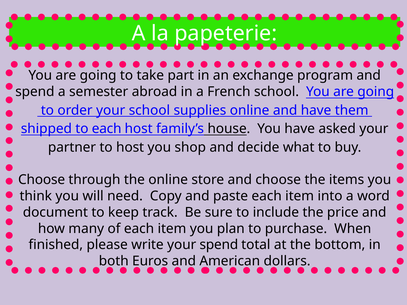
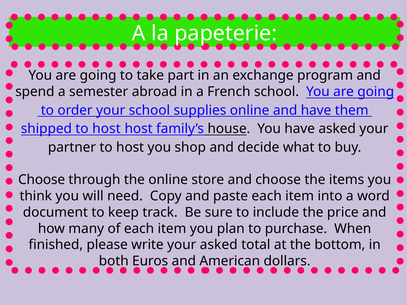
shipped to each: each -> host (106, 129)
your spend: spend -> asked (219, 245)
